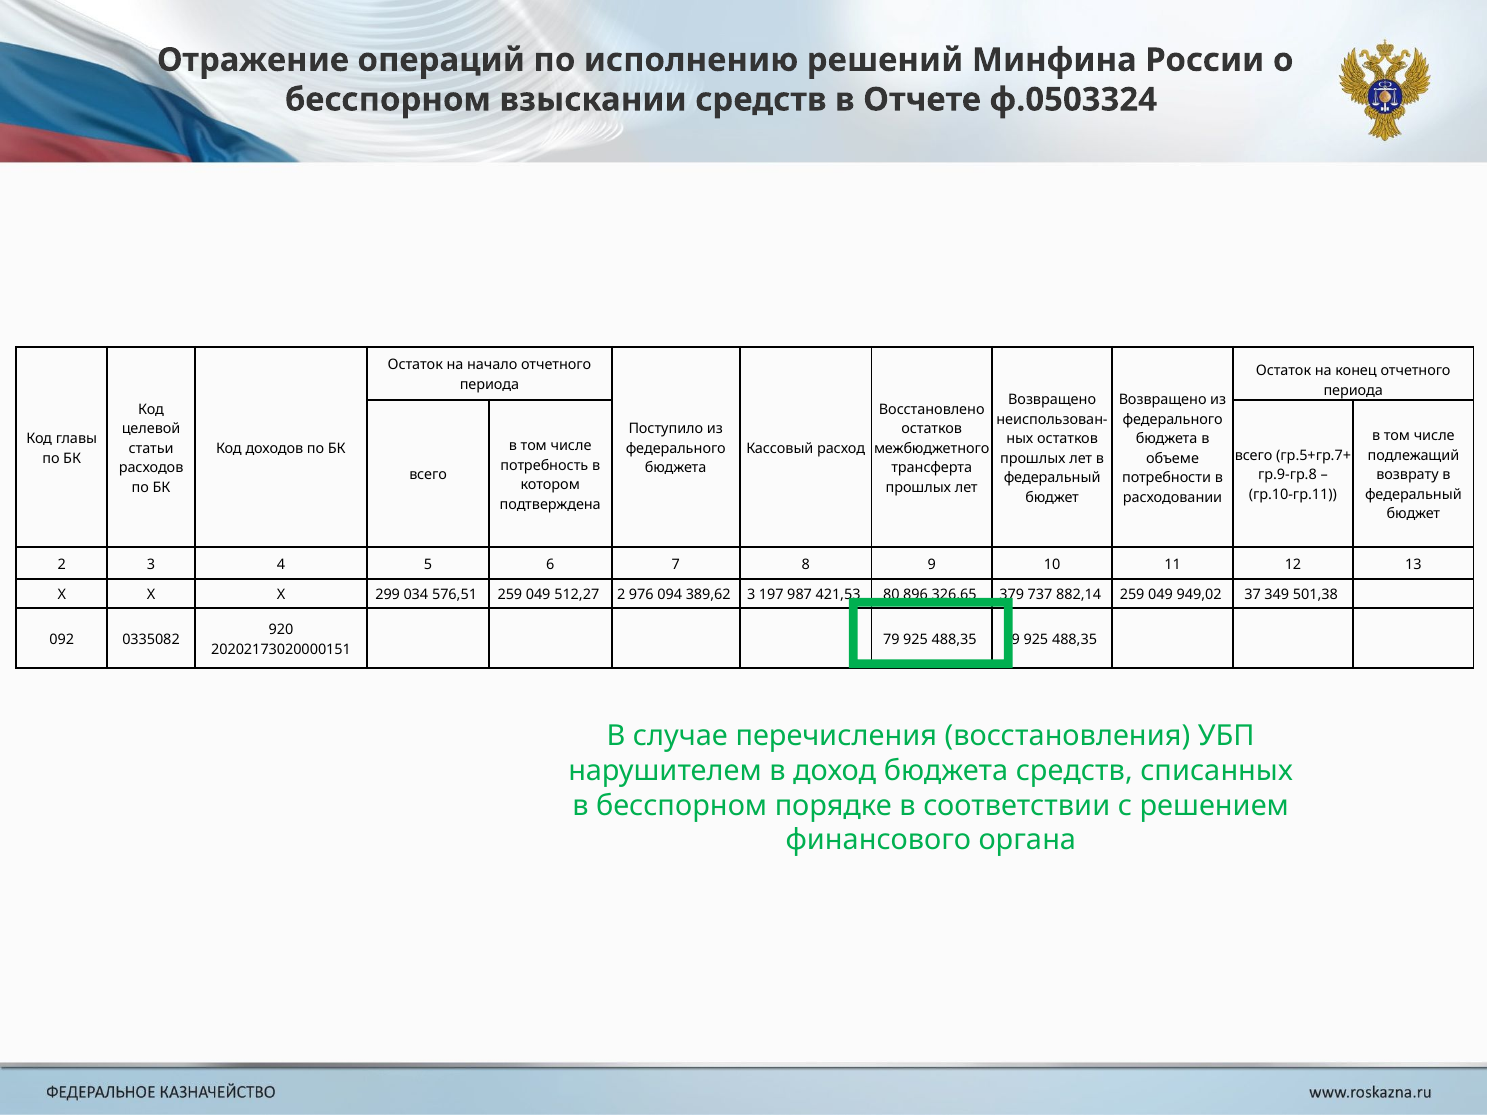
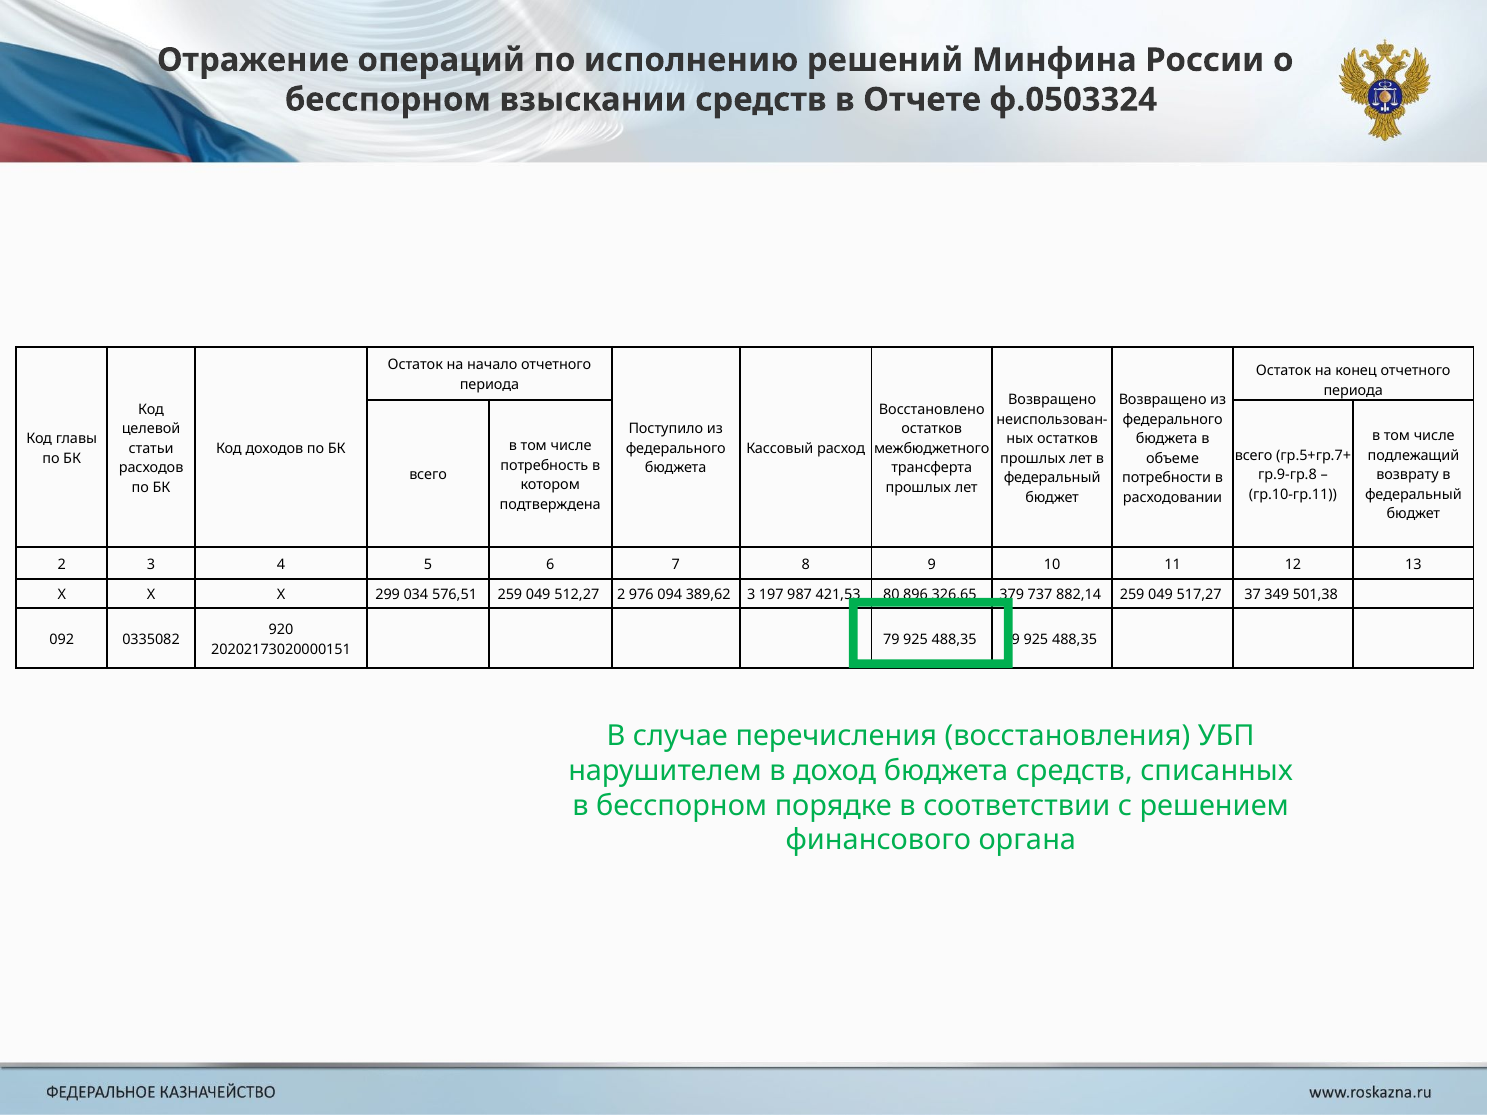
949,02: 949,02 -> 517,27 (1199, 595)
